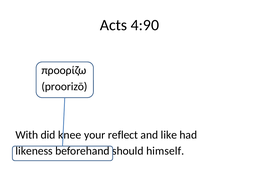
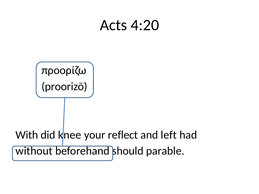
4:90: 4:90 -> 4:20 (145, 25)
like: like -> left (169, 135)
likeness: likeness -> without (34, 151)
himself: himself -> parable (165, 151)
